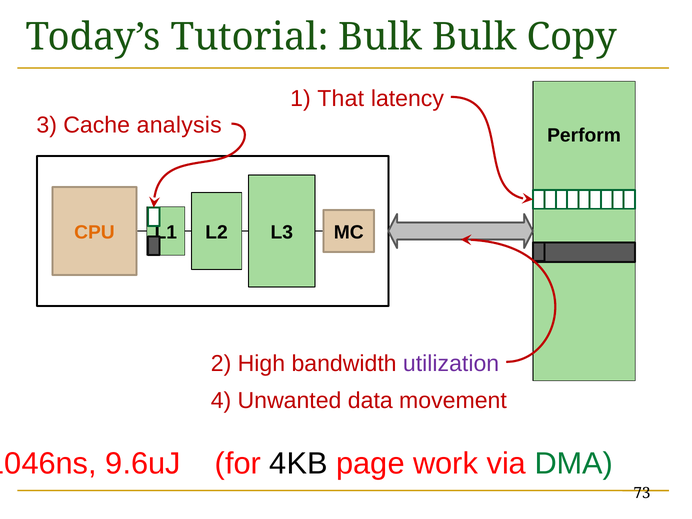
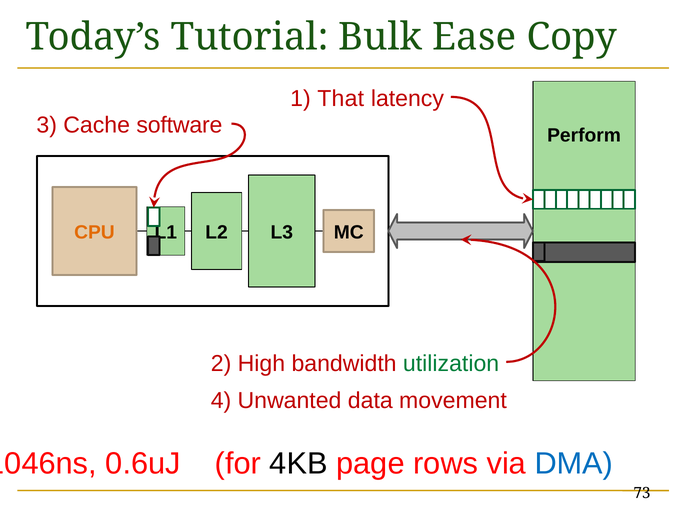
Bulk Bulk: Bulk -> Ease (474, 37)
analysis: analysis -> software (179, 125)
utilization colour: purple -> green (451, 363)
9.6uJ: 9.6uJ -> 0.6uJ (143, 463)
work: work -> rows (446, 463)
DMA colour: green -> blue (574, 463)
